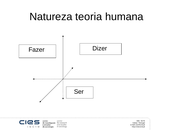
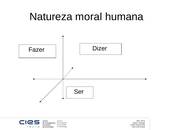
teoria: teoria -> moral (89, 17)
